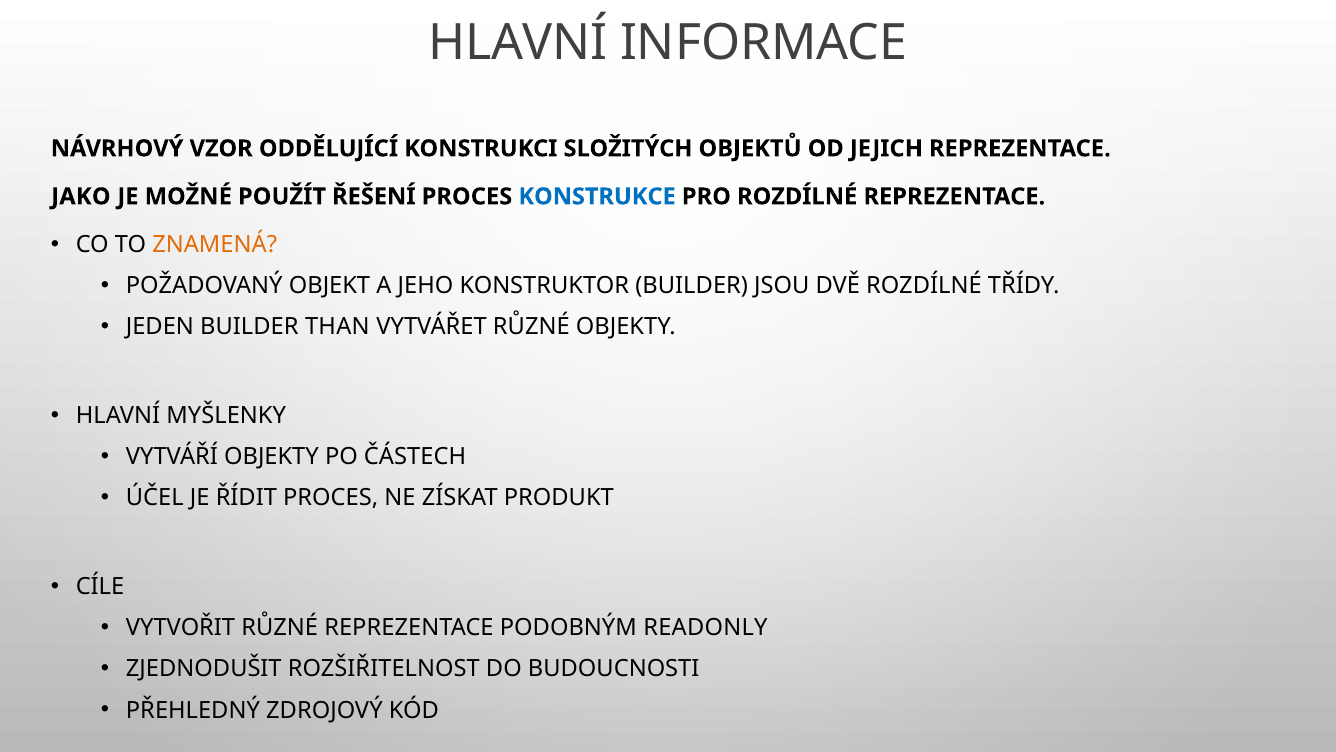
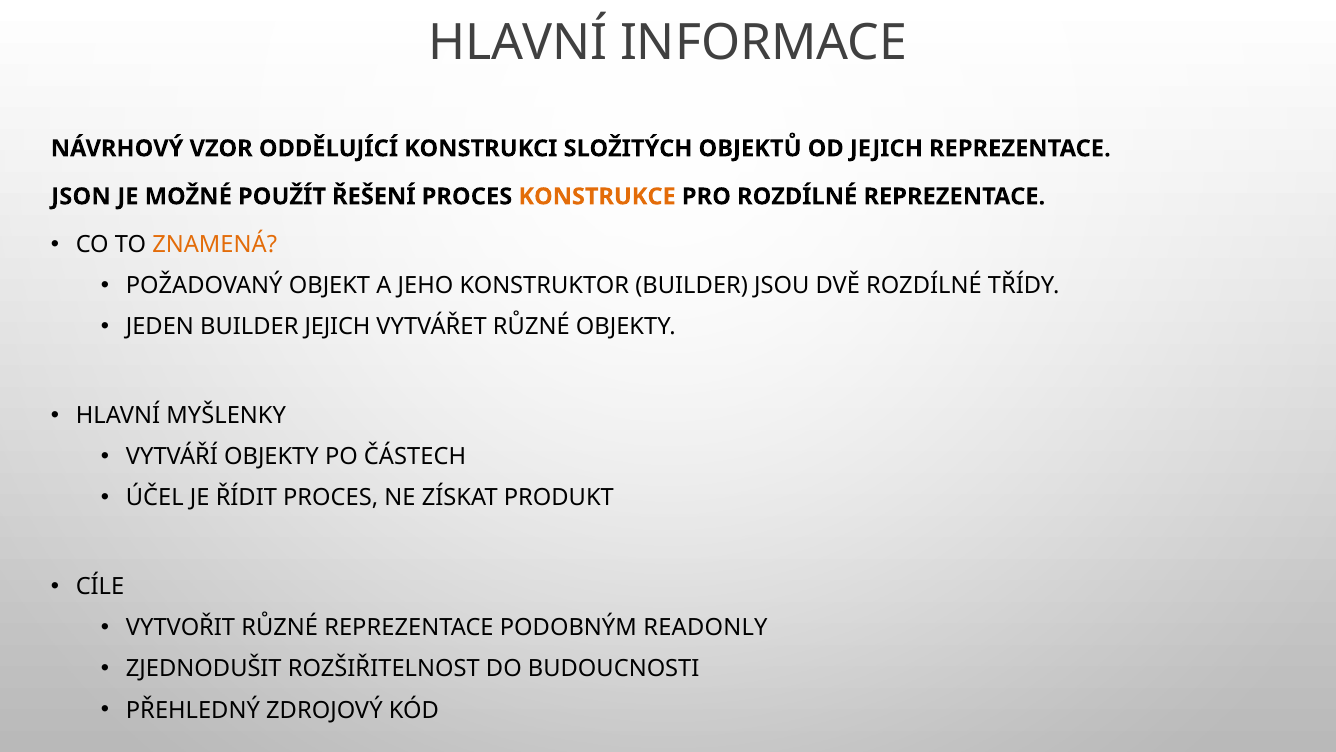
JAKO: JAKO -> JSON (81, 196)
KONSTRUKCE colour: blue -> orange (597, 196)
BUILDER THAN: THAN -> JEJICH (338, 327)
